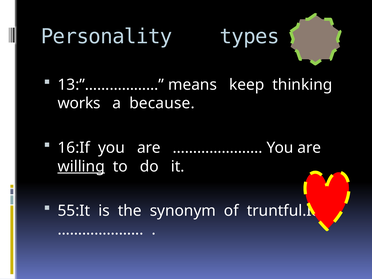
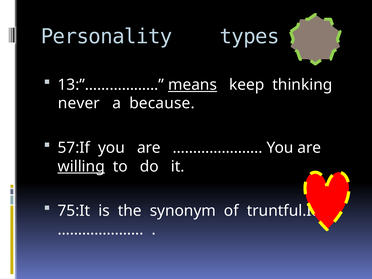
means underline: none -> present (193, 85)
works: works -> never (79, 103)
16:If: 16:If -> 57:If (74, 148)
55:It: 55:It -> 75:It (74, 211)
